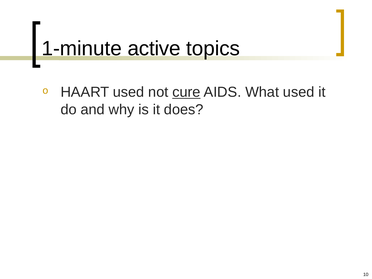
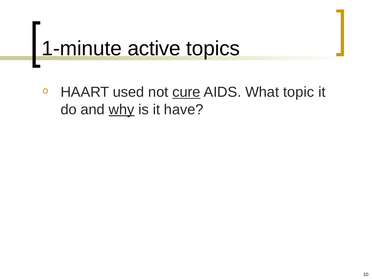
What used: used -> topic (299, 92)
why underline: none -> present (122, 110)
does: does -> have (184, 110)
